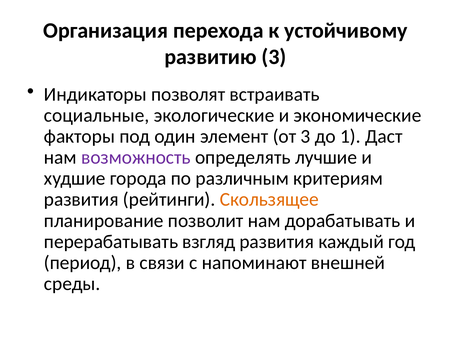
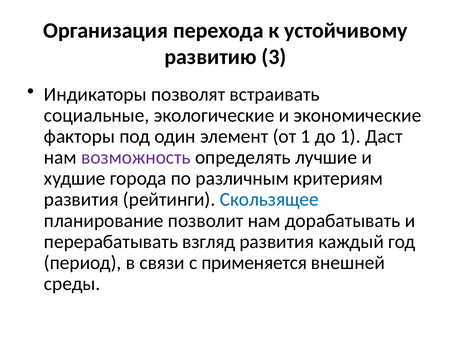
от 3: 3 -> 1 (306, 136)
Скользящее colour: orange -> blue (269, 199)
напоминают: напоминают -> применяется (254, 262)
